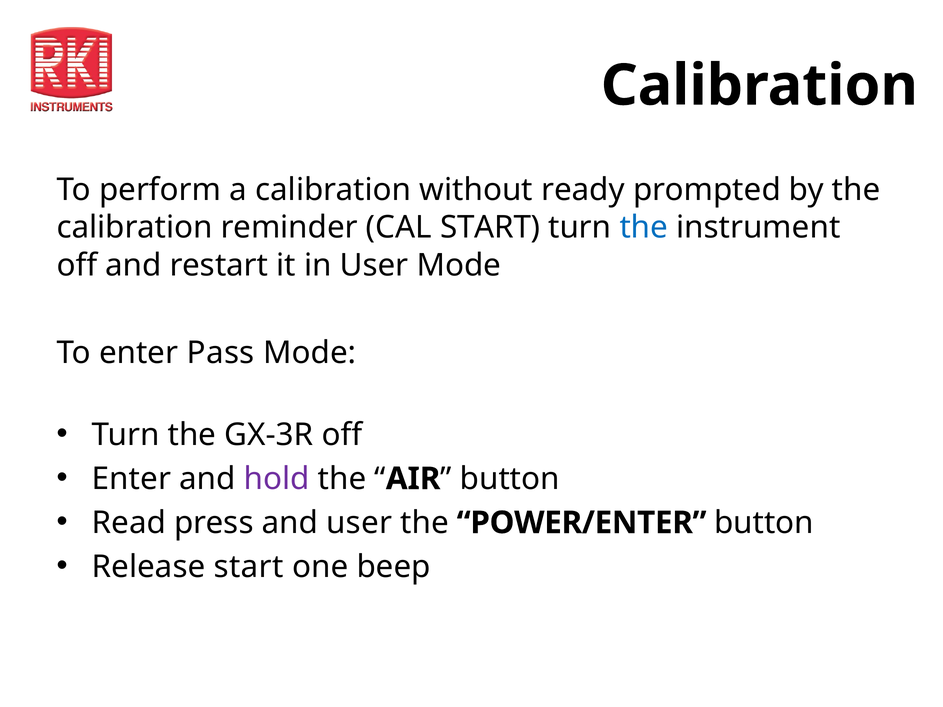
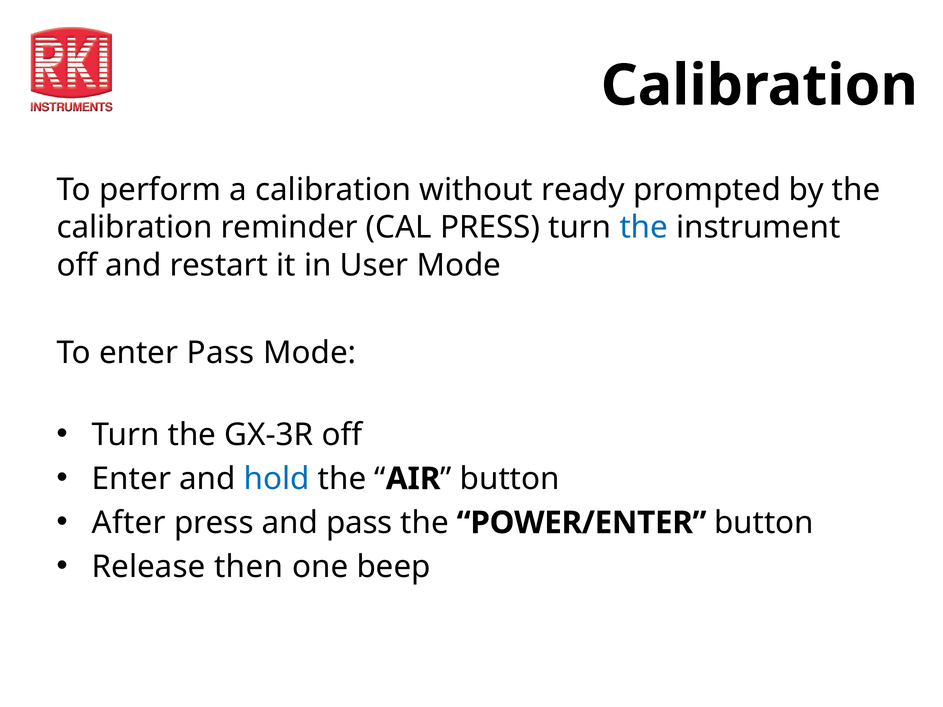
CAL START: START -> PRESS (490, 228)
hold colour: purple -> blue (277, 479)
Read: Read -> After (129, 523)
and user: user -> pass (359, 523)
Release start: start -> then (249, 567)
